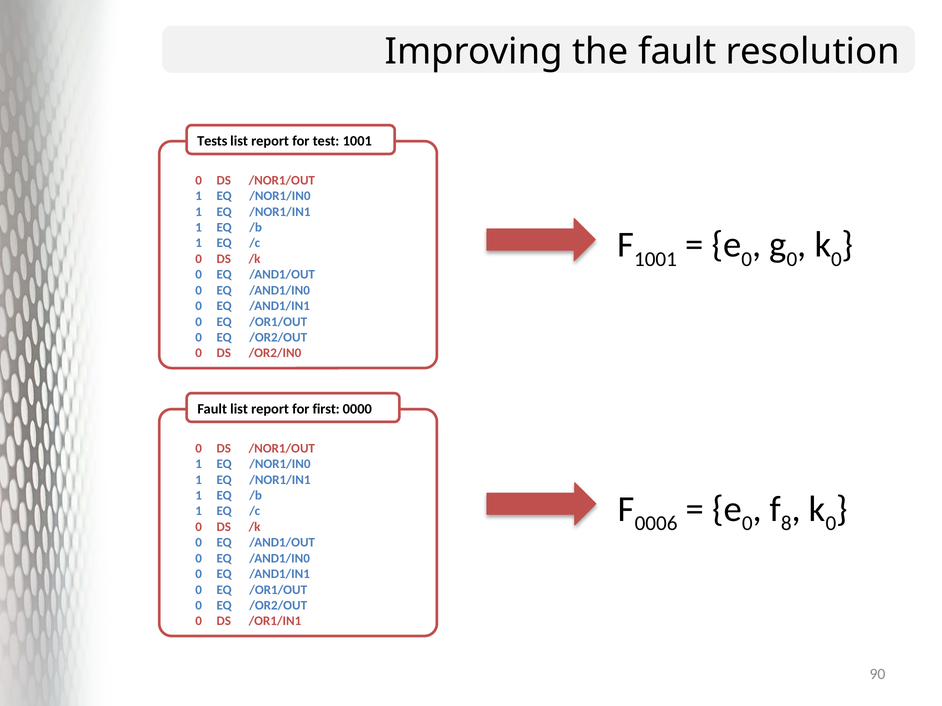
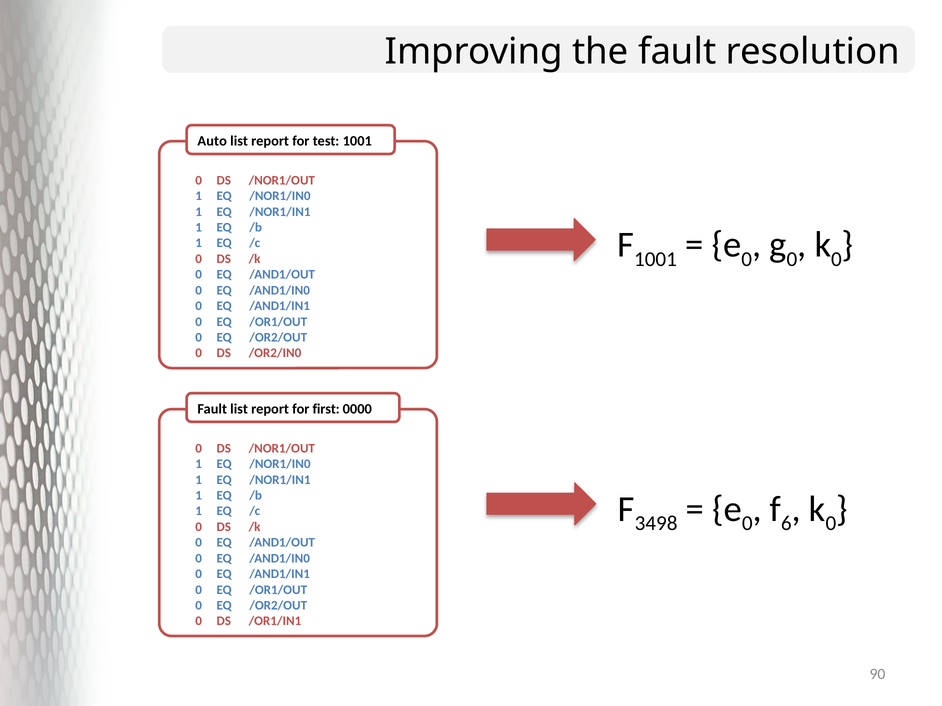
Tests: Tests -> Auto (212, 141)
0006: 0006 -> 3498 (656, 524)
8: 8 -> 6 (786, 524)
